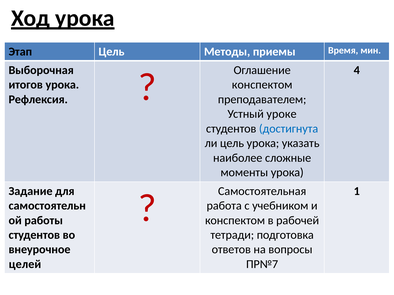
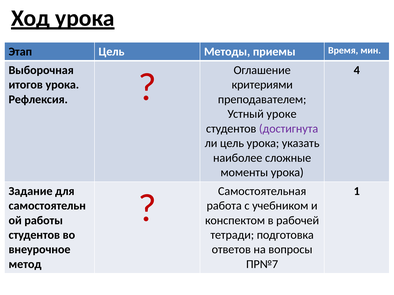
конспектом: конспектом -> критериями (262, 85)
достигнута colour: blue -> purple (289, 129)
целей: целей -> метод (25, 265)
